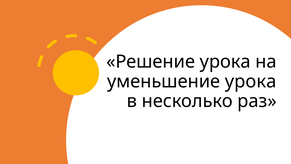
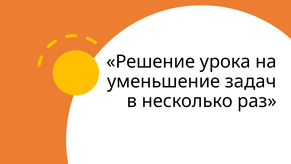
уменьшение урока: урока -> задач (251, 81)
